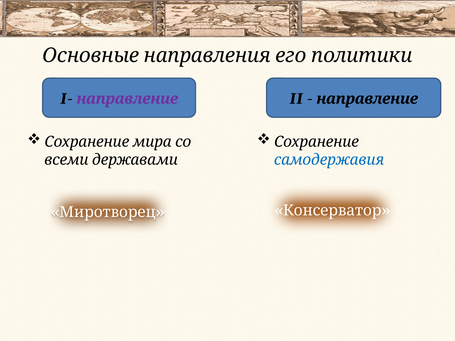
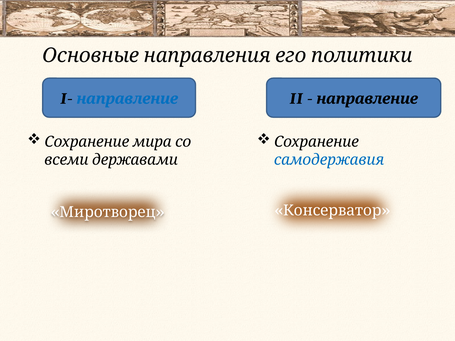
направление colour: purple -> blue (127, 99)
